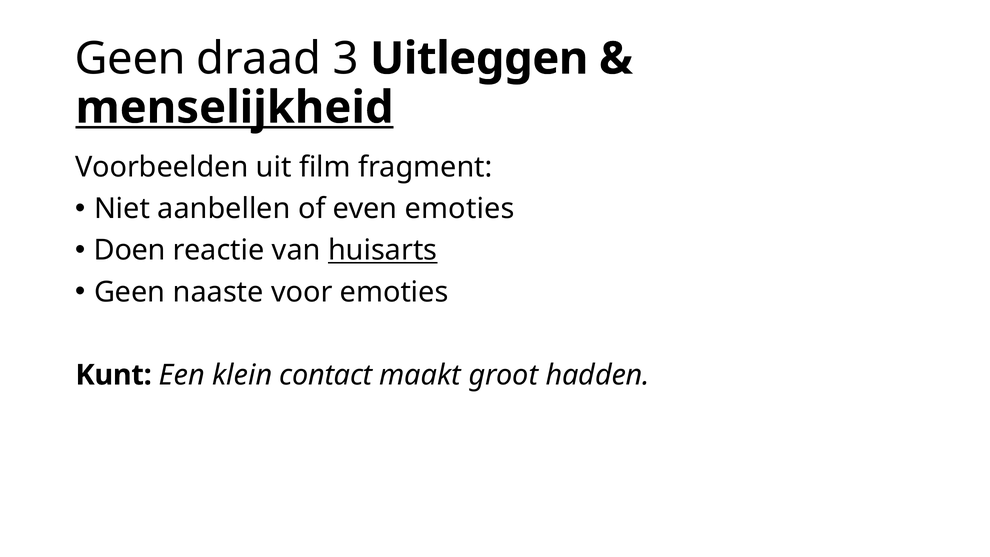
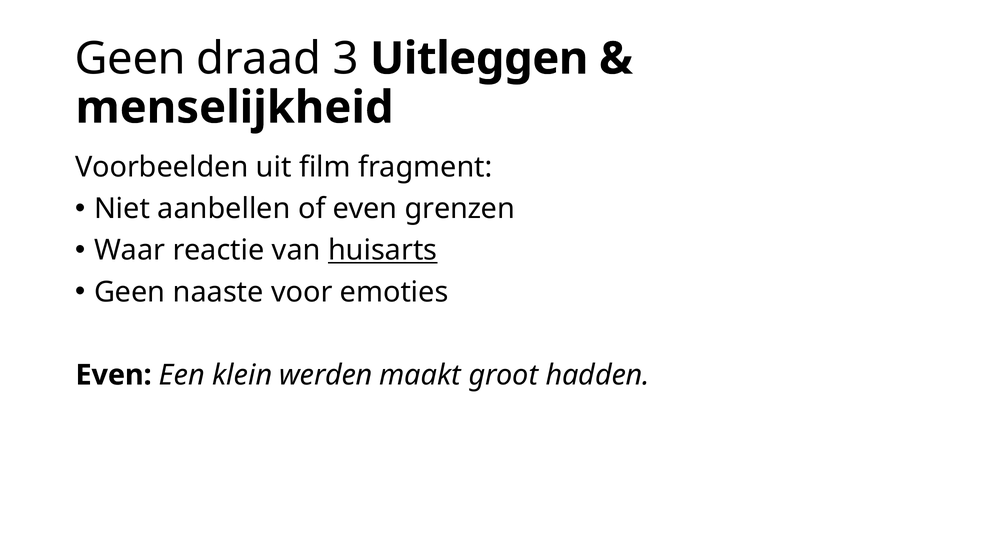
menselijkheid underline: present -> none (235, 108)
even emoties: emoties -> grenzen (460, 209)
Doen: Doen -> Waar (130, 250)
Kunt: Kunt -> Even (114, 375)
contact: contact -> werden (326, 375)
